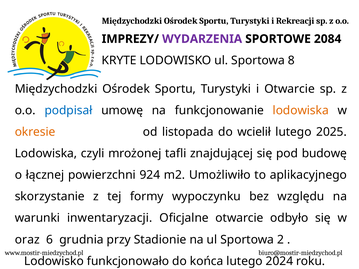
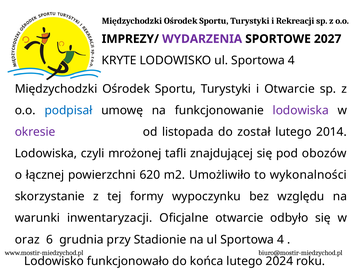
2084: 2084 -> 2027 (328, 39)
LODOWISKO ul Sportowa 8: 8 -> 4 (291, 61)
lodowiska colour: orange -> purple (301, 111)
okresie colour: orange -> purple (35, 132)
wcielił: wcielił -> został (254, 132)
2025: 2025 -> 2014 (331, 132)
budowę: budowę -> obozów (324, 154)
924: 924 -> 620 (150, 175)
aplikacyjnego: aplikacyjnego -> wykonalności (308, 175)
2: 2 -> 4 (281, 240)
